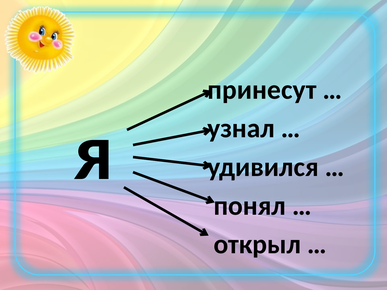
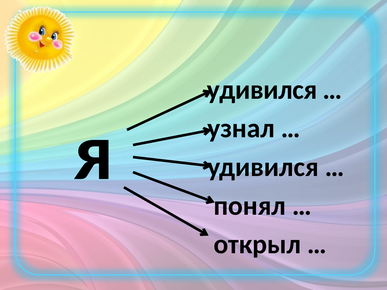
принесут: принесут -> удивился (262, 90)
